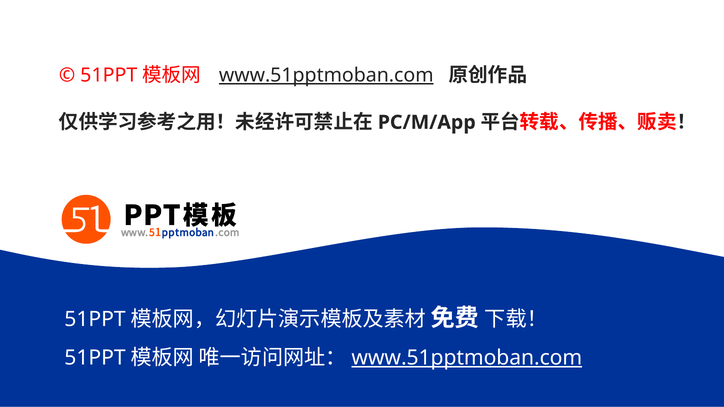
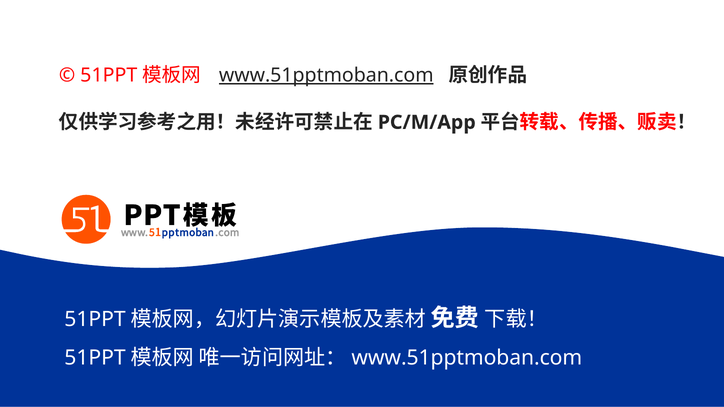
www.51pptmoban.com underline: present -> none (467, 358)
